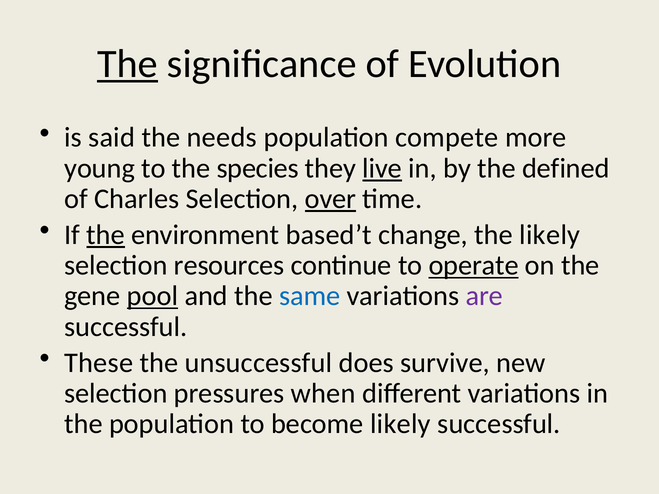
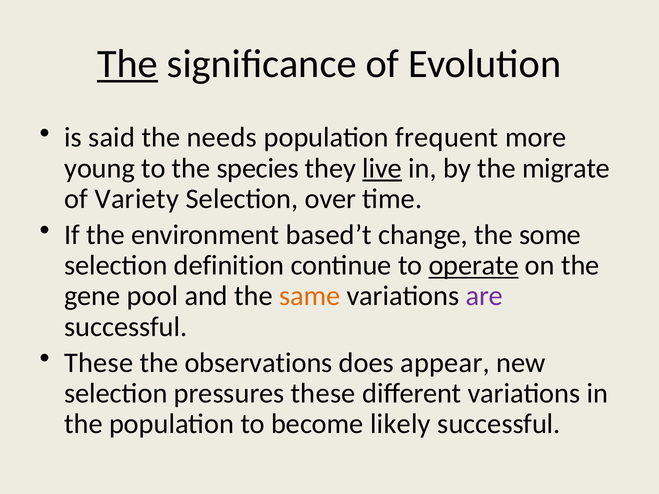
compete: compete -> frequent (447, 138)
defined: defined -> migrate (566, 168)
Charles: Charles -> Variety (137, 199)
over underline: present -> none (330, 199)
the underline: present -> none (106, 235)
the likely: likely -> some (550, 235)
resources: resources -> definition (229, 266)
pool underline: present -> none (152, 296)
same colour: blue -> orange (310, 296)
unsuccessful: unsuccessful -> observations (259, 363)
survive: survive -> appear (445, 363)
pressures when: when -> these (323, 394)
